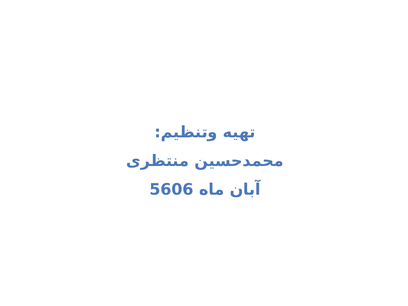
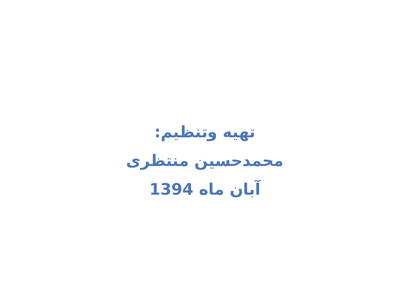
5606: 5606 -> 1394 (172, 189)
